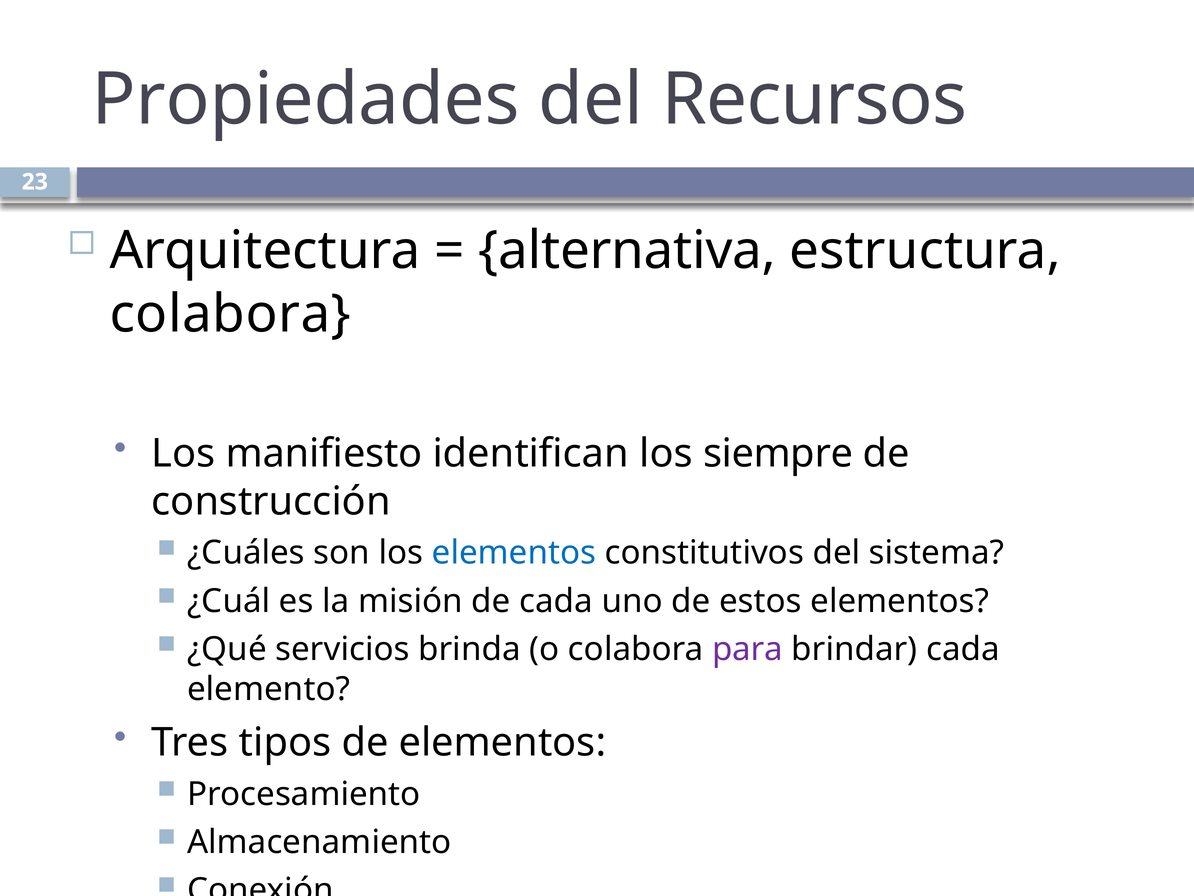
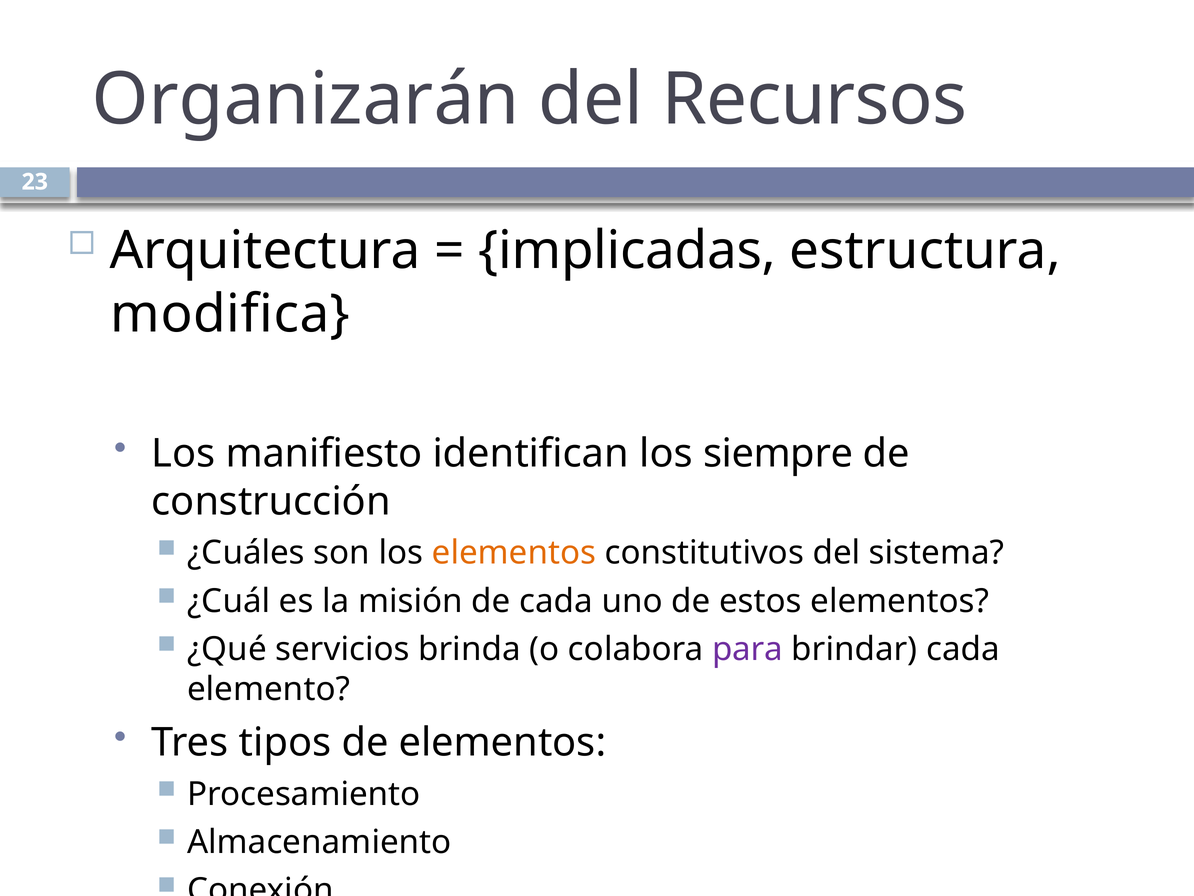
Propiedades: Propiedades -> Organizarán (306, 100)
alternativa: alternativa -> implicadas (627, 250)
colabora: colabora -> modifica (230, 314)
elementos colour: blue -> orange (514, 553)
